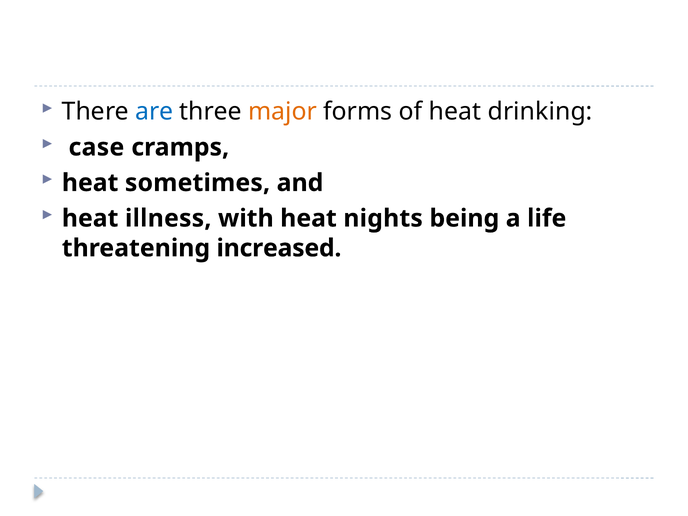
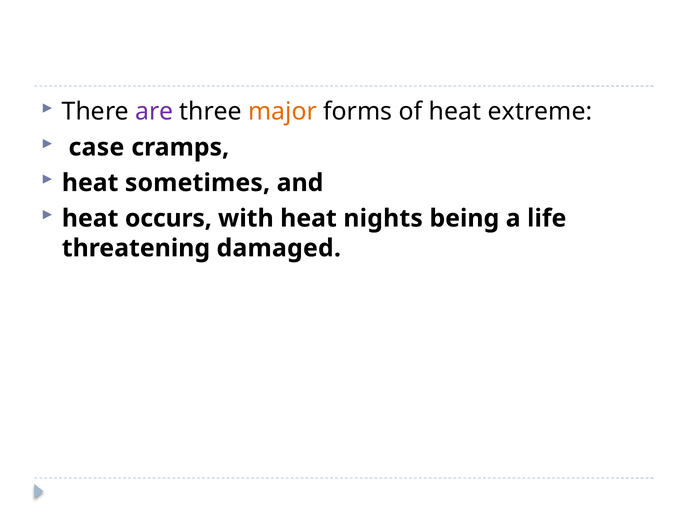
are colour: blue -> purple (154, 112)
drinking: drinking -> extreme (540, 112)
illness: illness -> occurs (168, 218)
increased: increased -> damaged (279, 248)
